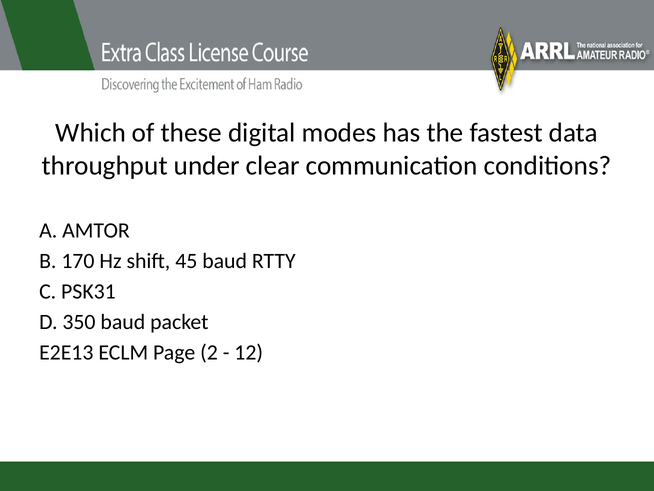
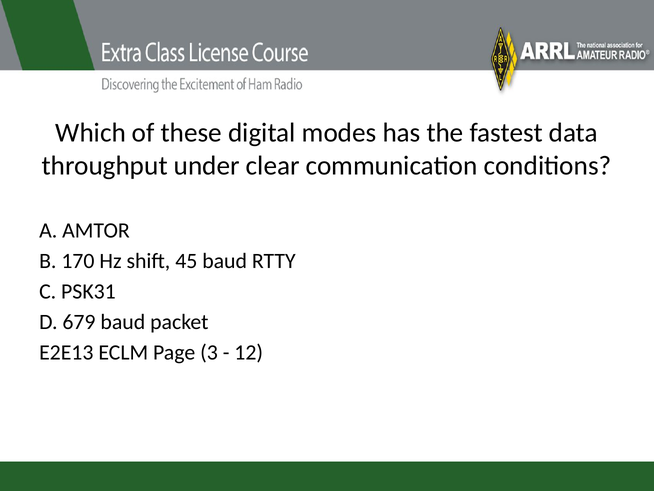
350: 350 -> 679 (79, 322)
2: 2 -> 3 (209, 352)
